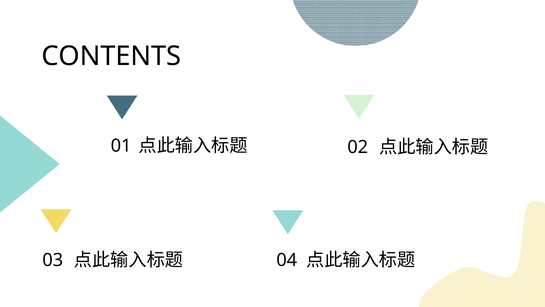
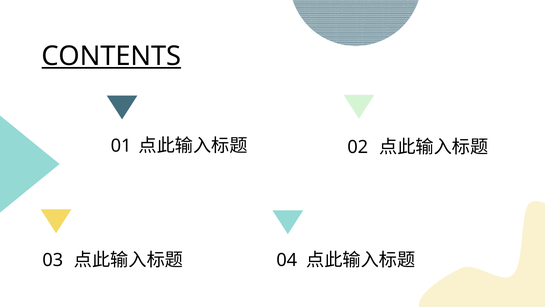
CONTENTS underline: none -> present (111, 56)
